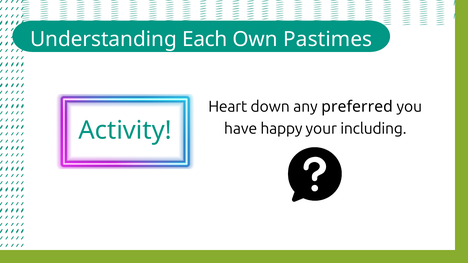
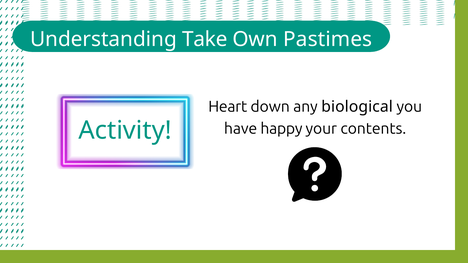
Each: Each -> Take (205, 39)
preferred: preferred -> biological (357, 107)
including: including -> contents (373, 129)
